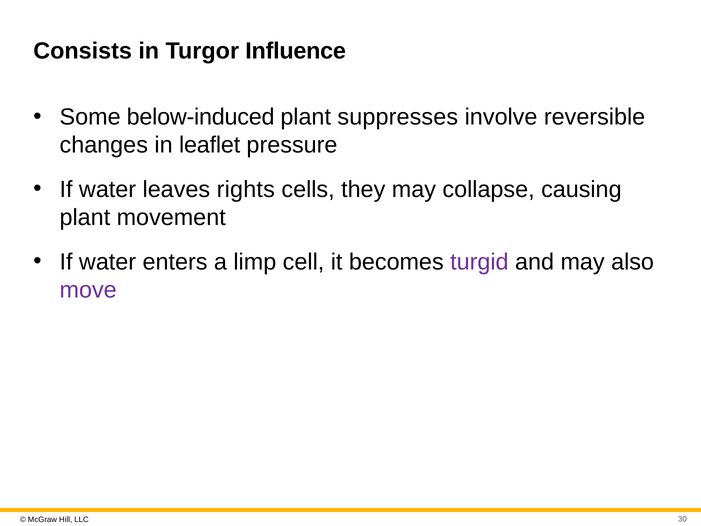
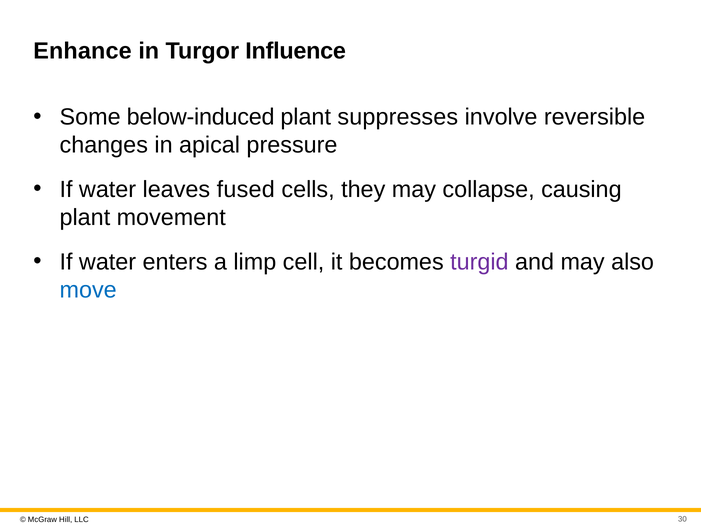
Consists: Consists -> Enhance (83, 51)
leaflet: leaflet -> apical (210, 145)
rights: rights -> fused (246, 189)
move colour: purple -> blue (88, 290)
